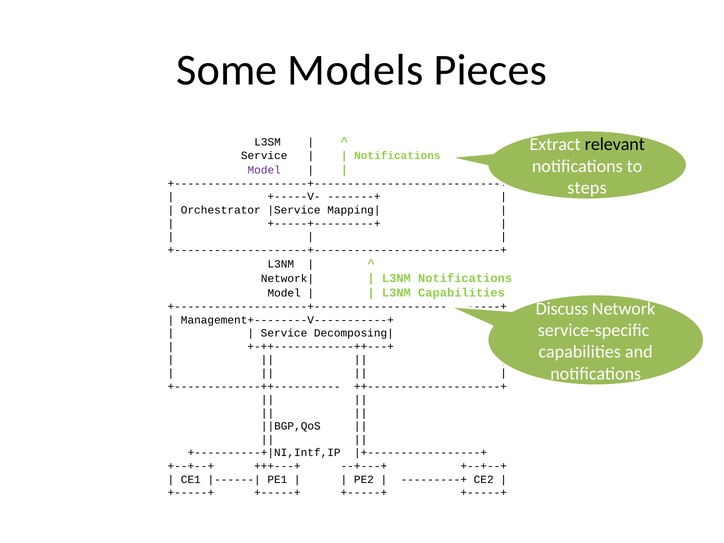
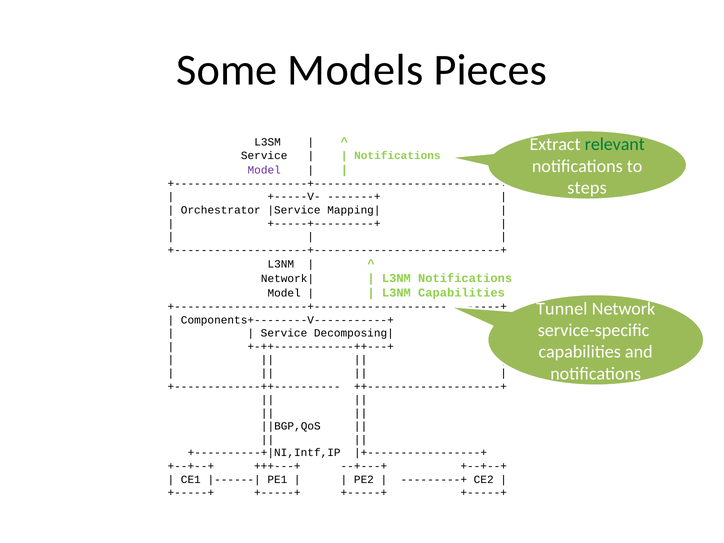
relevant colour: black -> green (615, 144)
Discuss: Discuss -> Tunnel (562, 309)
Management+--------V-----------+: Management+--------V-----------+ -> Components+--------V-----------+ (287, 320)
